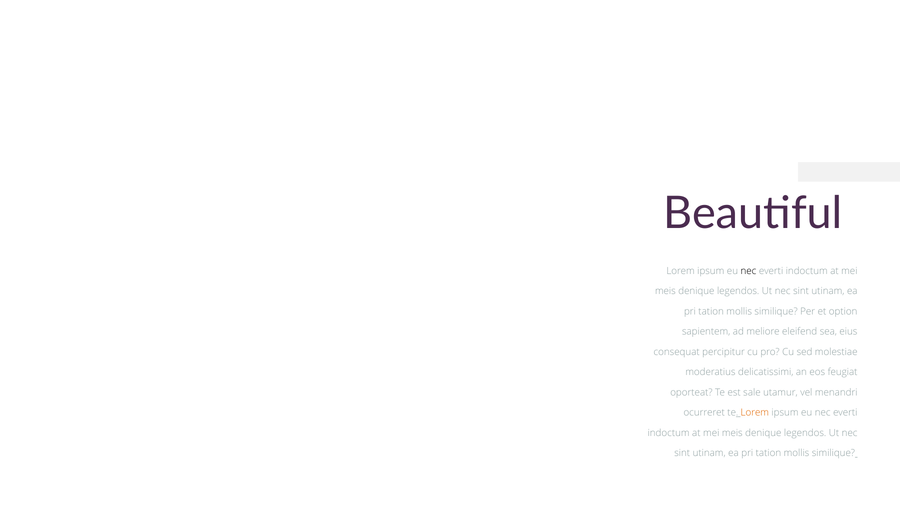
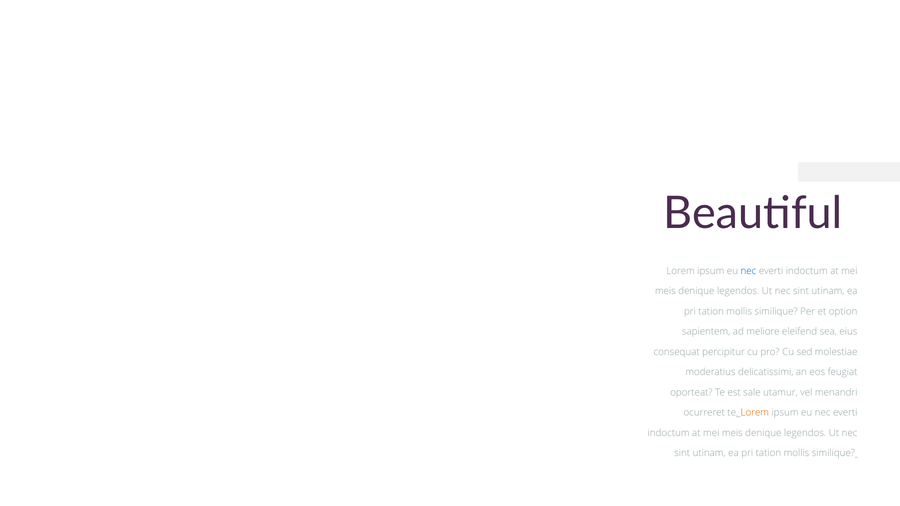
nec colour: black -> blue (748, 271)
